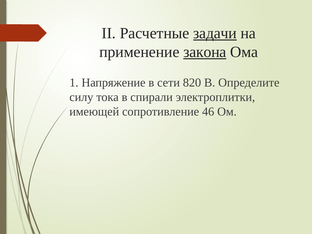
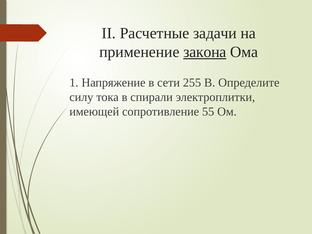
задачи underline: present -> none (215, 33)
820: 820 -> 255 (192, 82)
46: 46 -> 55 (208, 112)
